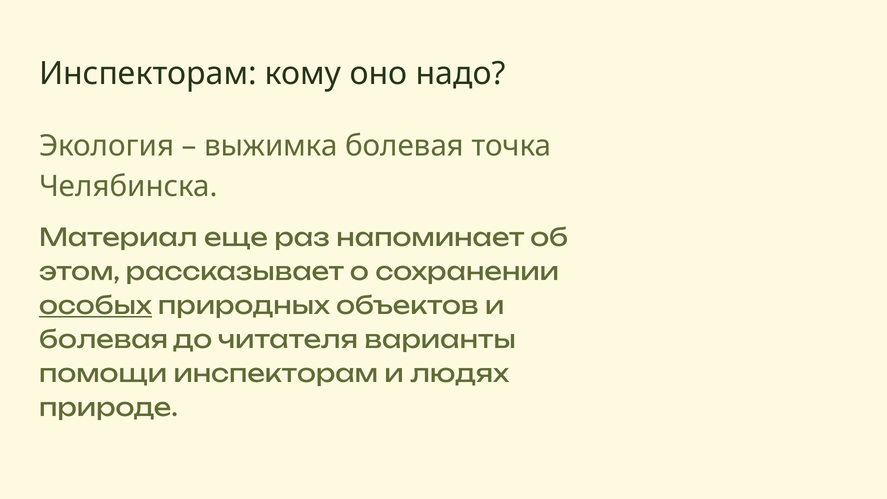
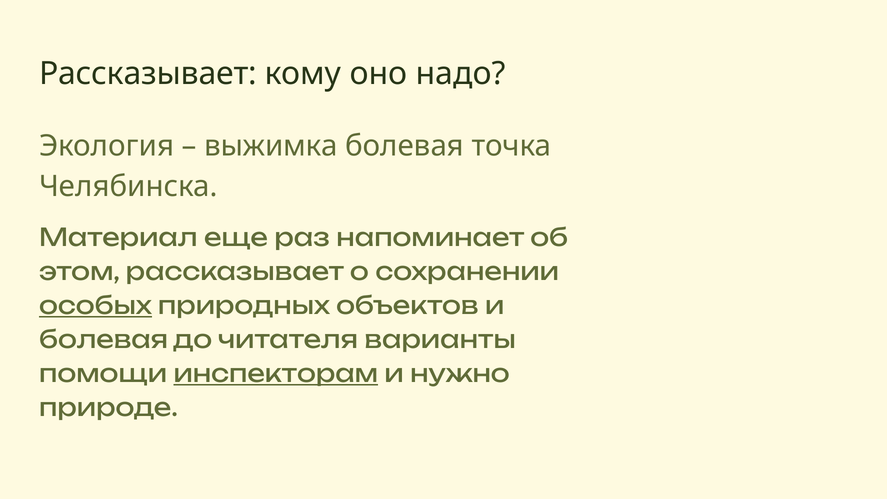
Инспекторам: Инспекторам -> Рассказывает (148, 73)
инспекторам underline: none -> present (276, 374)
людях: людях -> нужно (460, 374)
